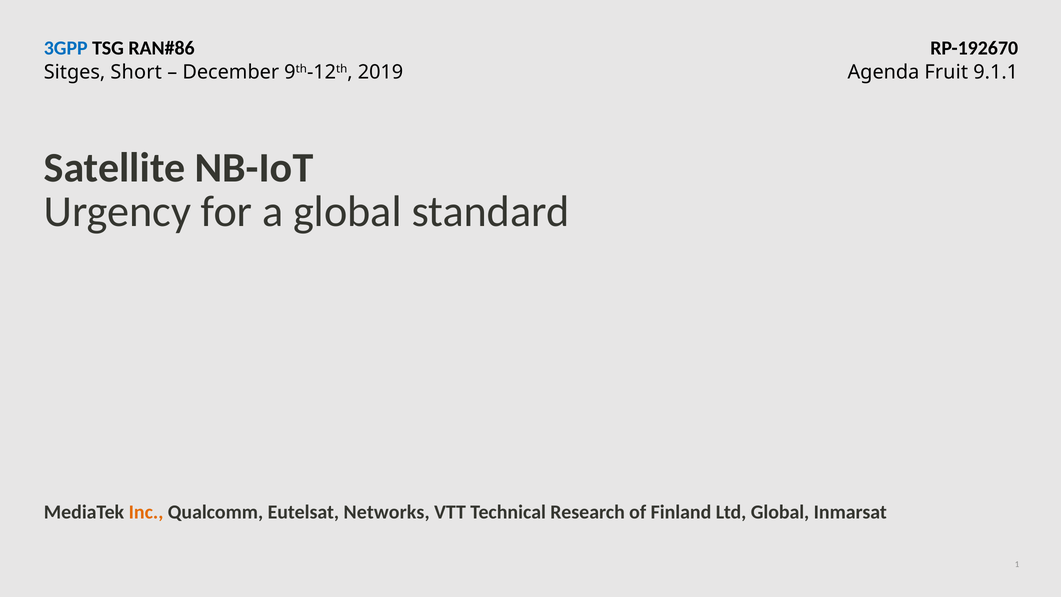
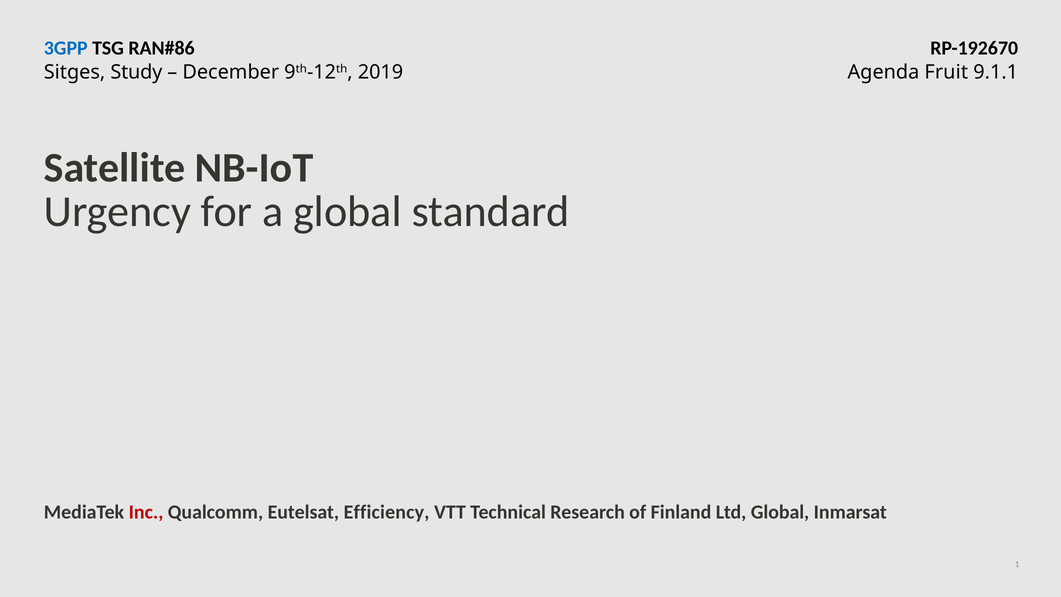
Short: Short -> Study (136, 72)
Inc colour: orange -> red (146, 512)
Networks: Networks -> Efficiency (387, 512)
